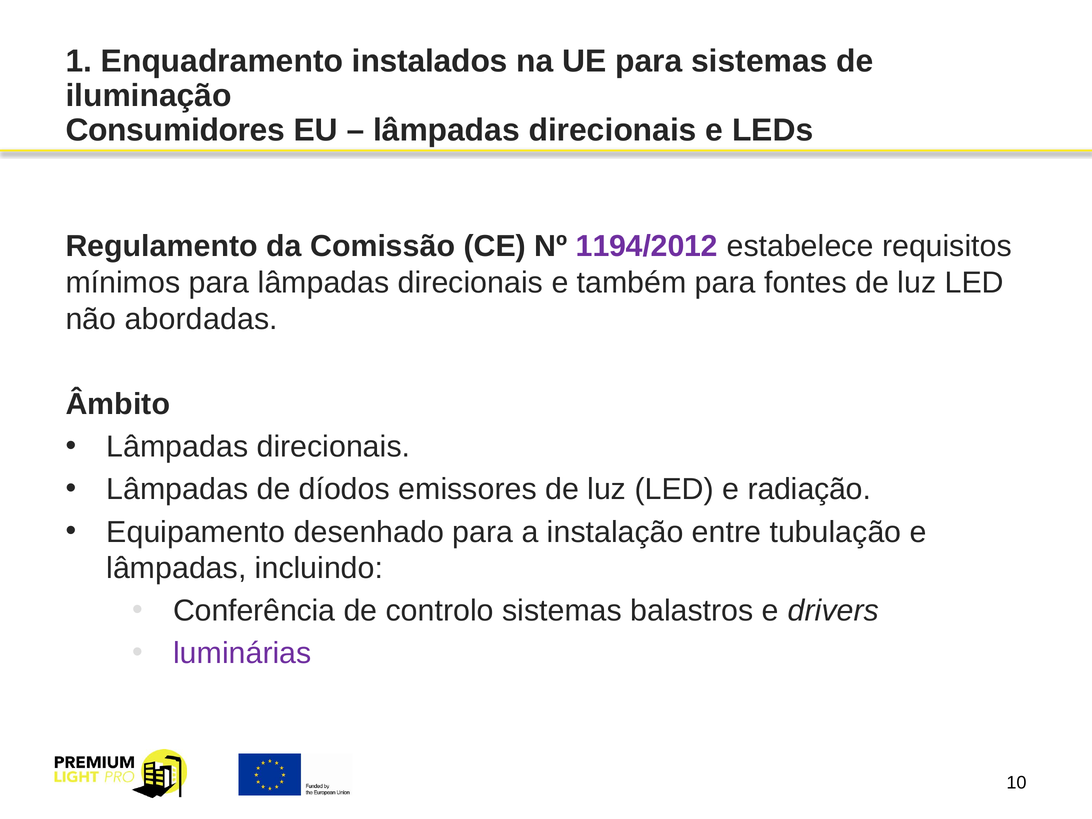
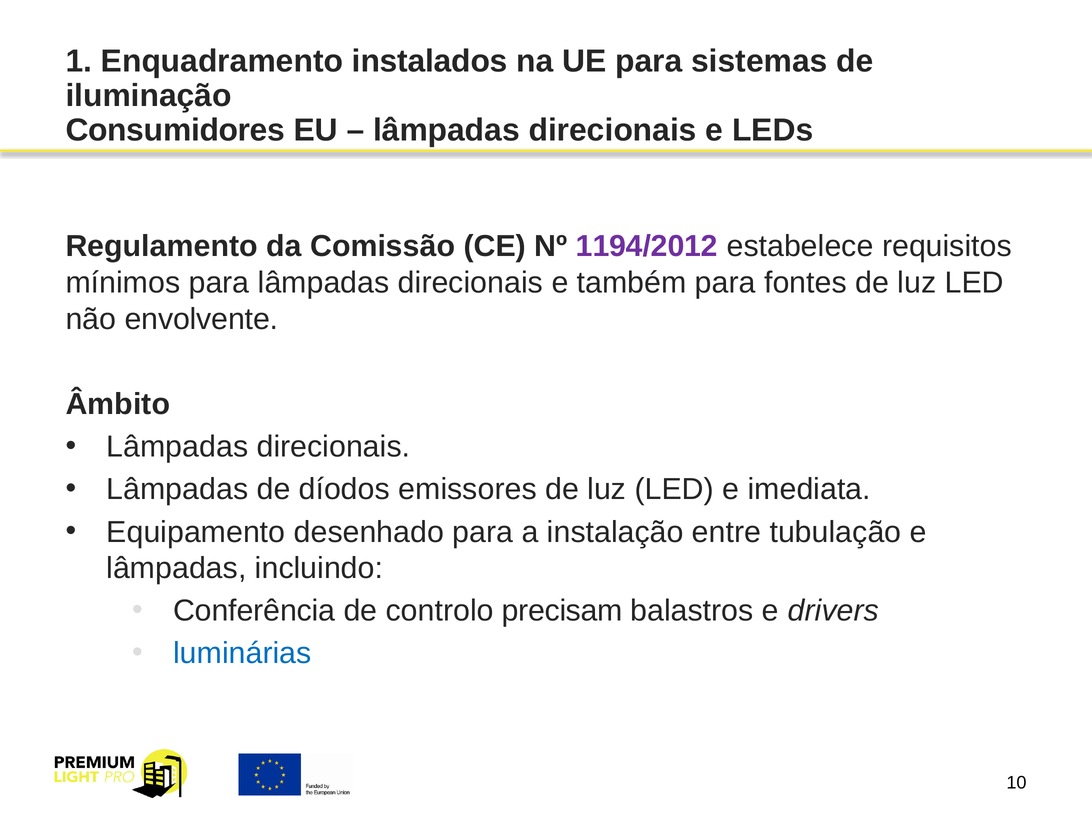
abordadas: abordadas -> envolvente (201, 319)
radiação: radiação -> imediata (809, 489)
controlo sistemas: sistemas -> precisam (562, 611)
luminárias colour: purple -> blue (242, 653)
